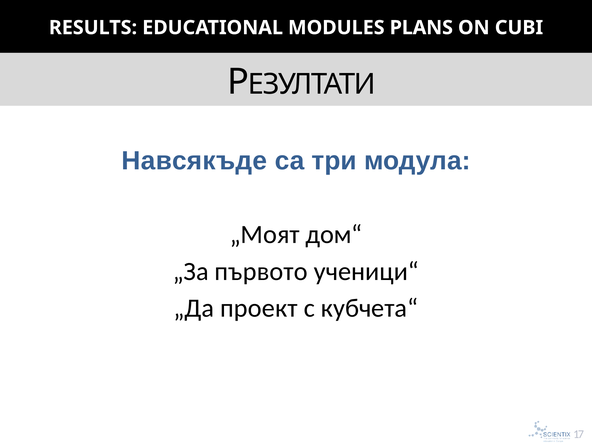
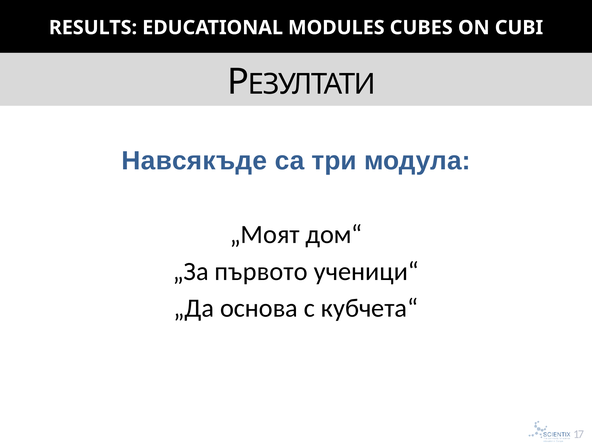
PLANS: PLANS -> CUBES (421, 28)
проект: проект -> основа (259, 308)
